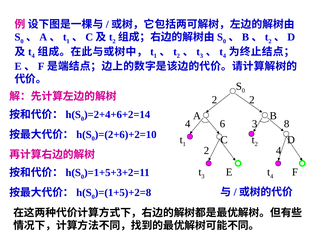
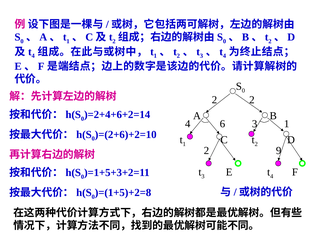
3 8: 8 -> 1 (287, 124)
2 4: 4 -> 9 (279, 151)
